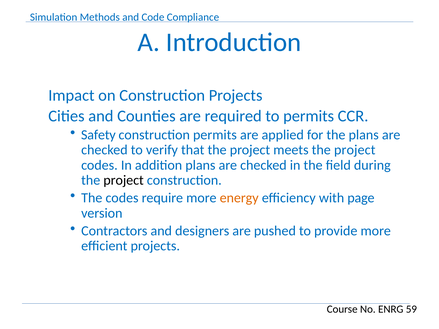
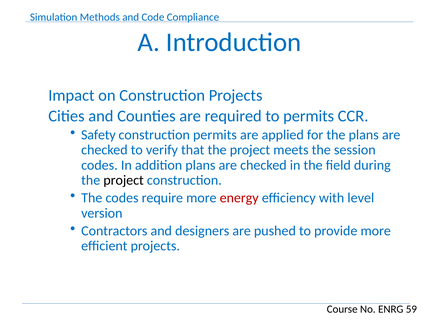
meets the project: project -> session (355, 150)
energy colour: orange -> red (239, 198)
page: page -> level (361, 198)
